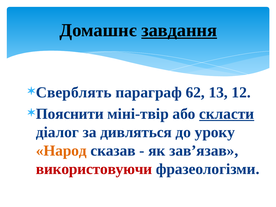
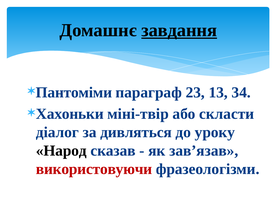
Сверблять: Сверблять -> Пантоміми (74, 92)
62: 62 -> 23 (195, 92)
12: 12 -> 34 (241, 92)
Пояснити: Пояснити -> Хахоньки (70, 114)
скласти underline: present -> none (227, 114)
Народ colour: orange -> black (61, 151)
